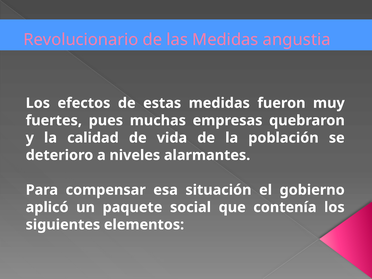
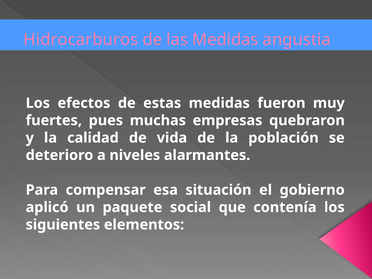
Revolucionario: Revolucionario -> Hidrocarburos (81, 40)
